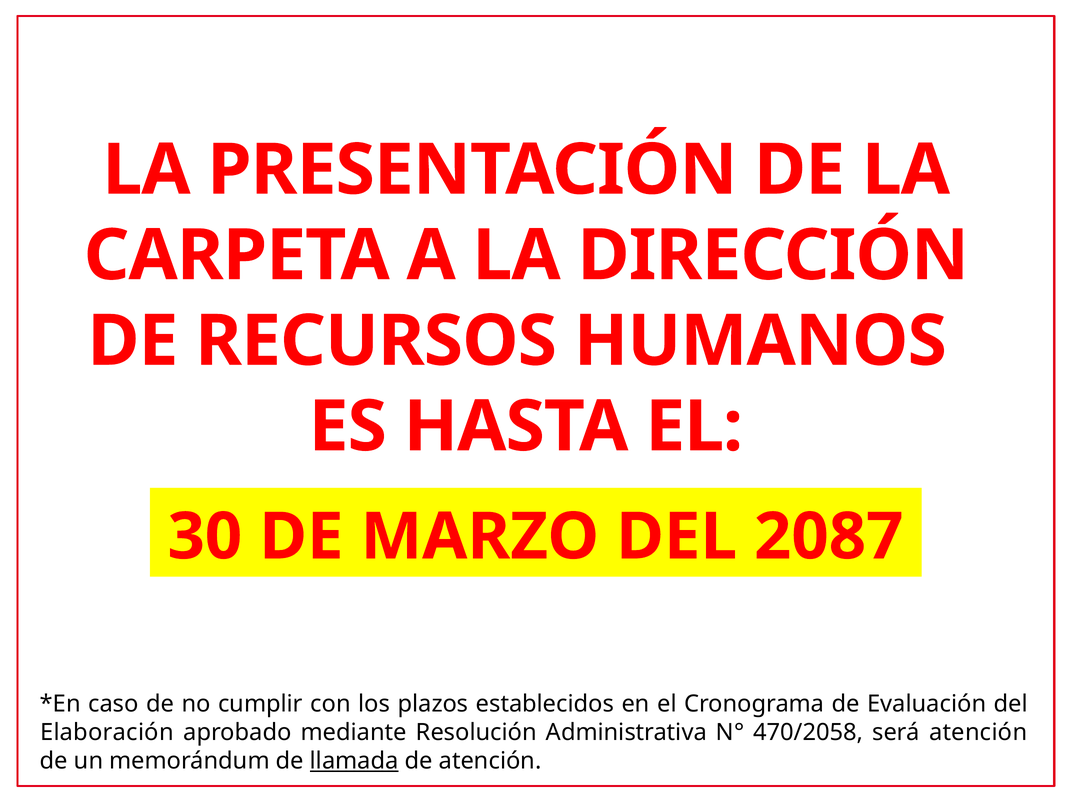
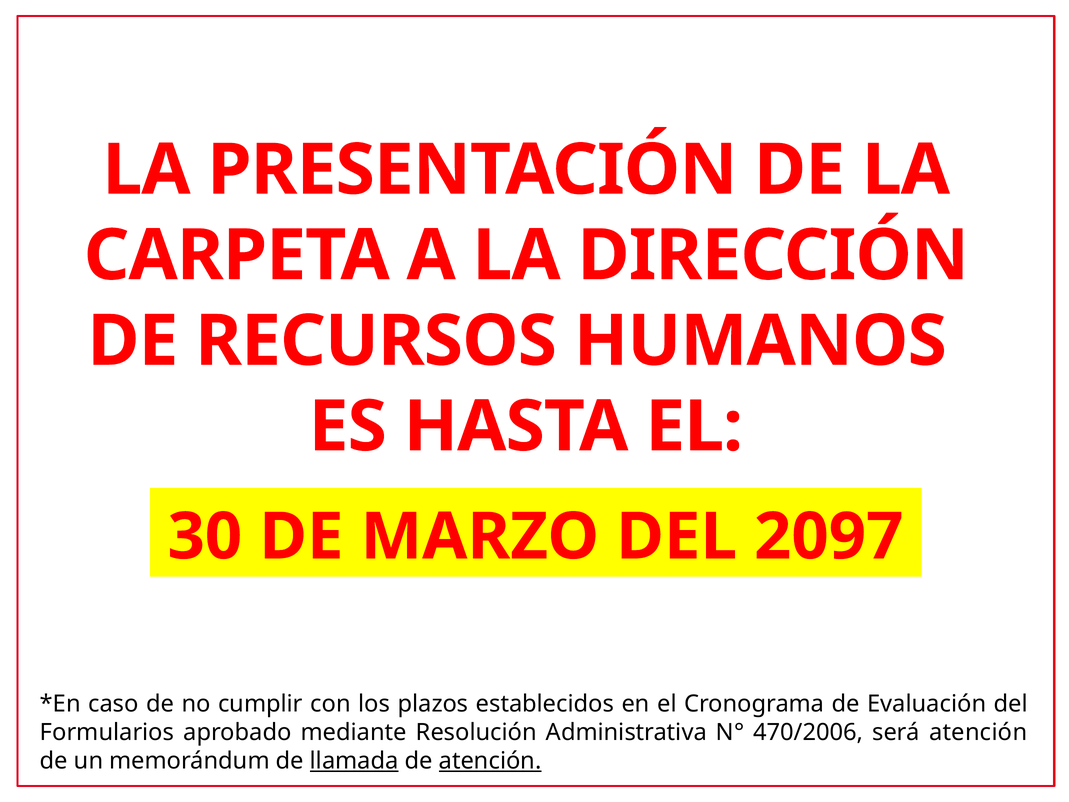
2087: 2087 -> 2097 (829, 537)
Elaboración: Elaboración -> Formularios (107, 732)
470/2058: 470/2058 -> 470/2006 (808, 732)
atención underline: none -> present (490, 761)
